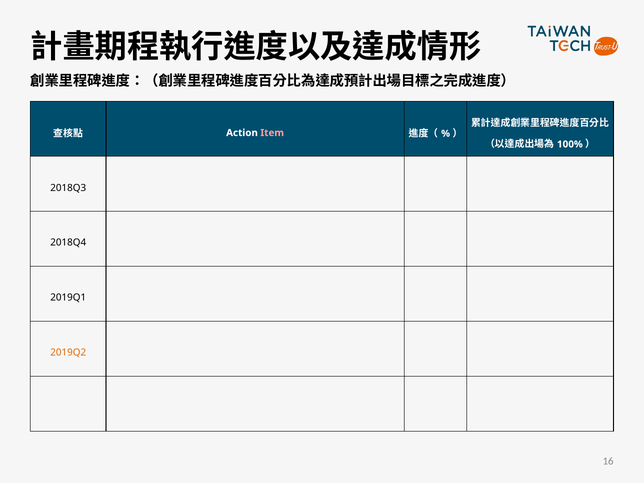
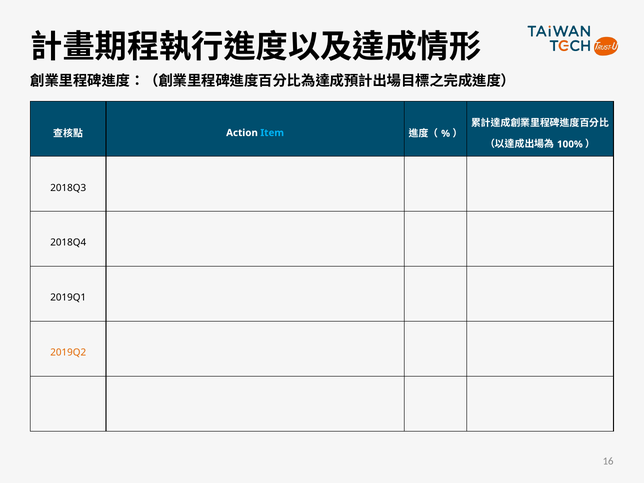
Item colour: pink -> light blue (272, 133)
